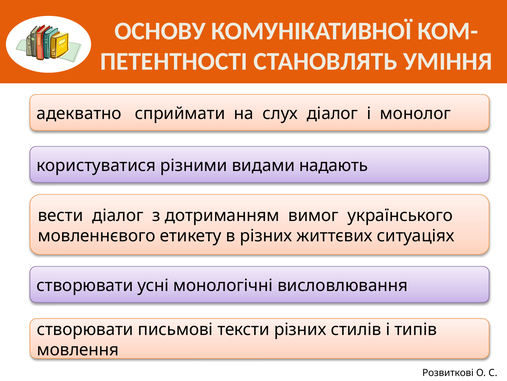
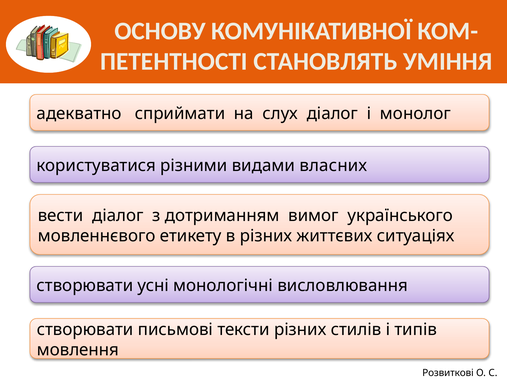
надають: надають -> власних (333, 165)
